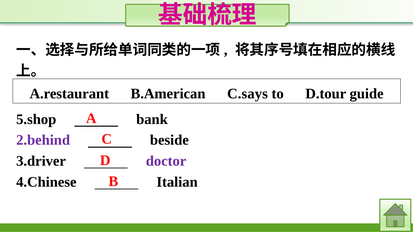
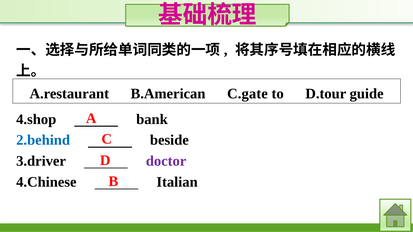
C.says: C.says -> C.gate (247, 94)
5.shop: 5.shop -> 4.shop (36, 119)
2.behind colour: purple -> blue (43, 140)
